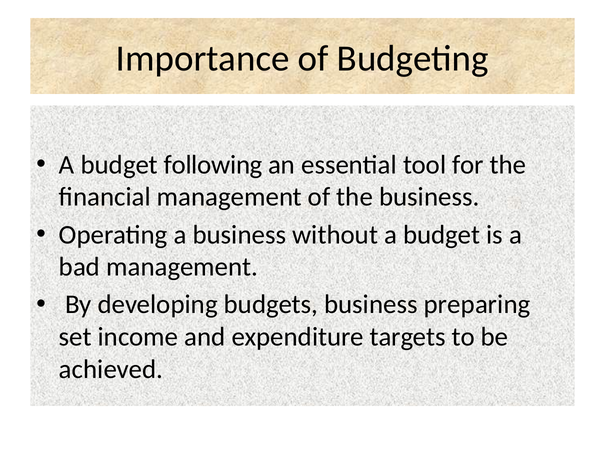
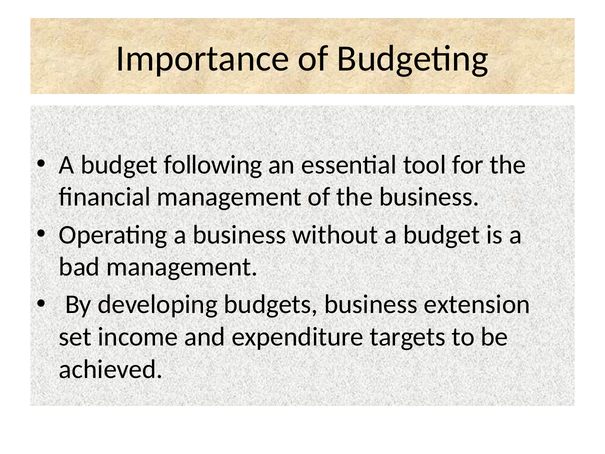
preparing: preparing -> extension (477, 304)
